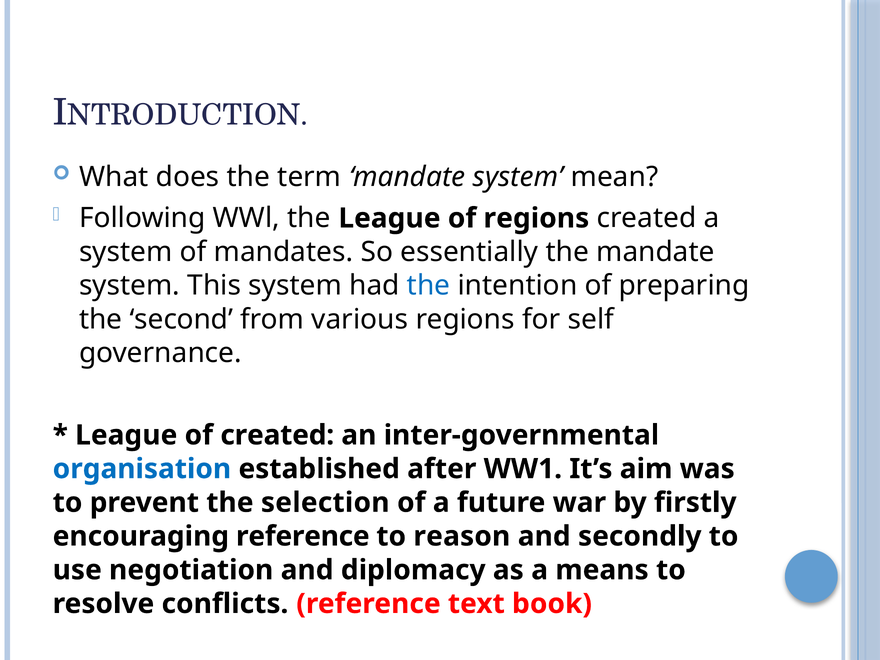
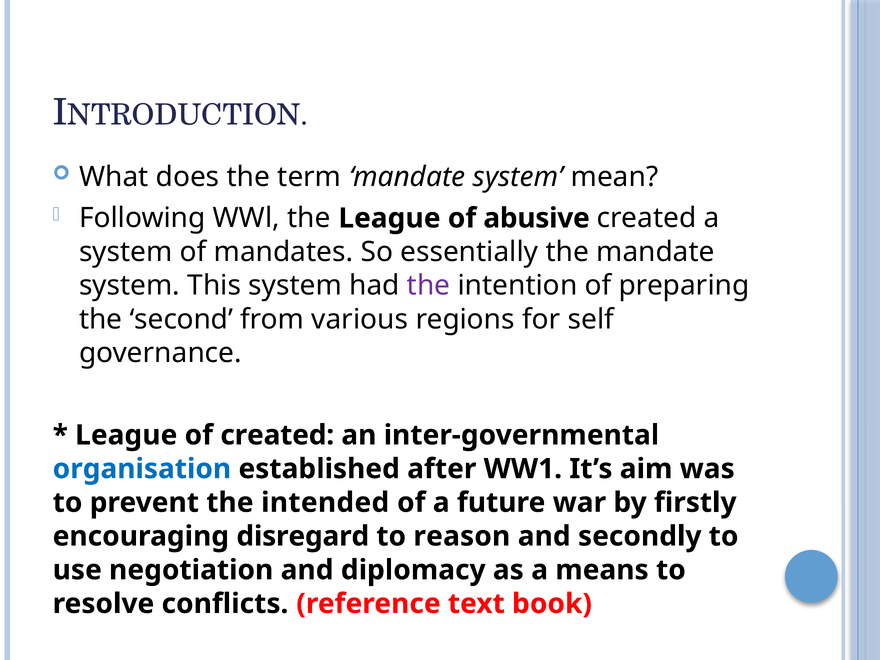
of regions: regions -> abusive (537, 218)
the colour: blue -> purple (429, 286)
selection: selection -> intended (325, 503)
encouraging reference: reference -> disregard (303, 536)
